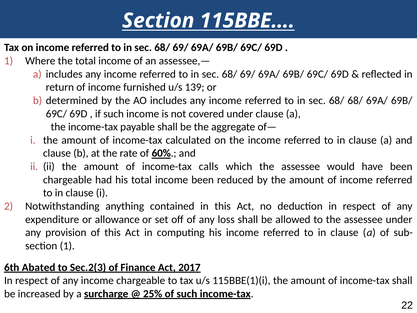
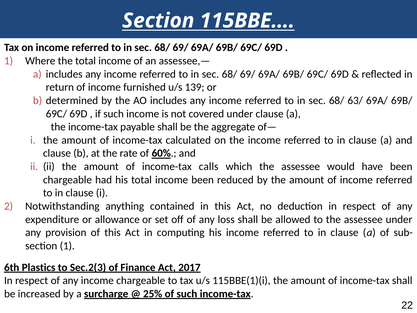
68/ 68/: 68/ -> 63/ (355, 100)
Abated: Abated -> Plastics (39, 267)
